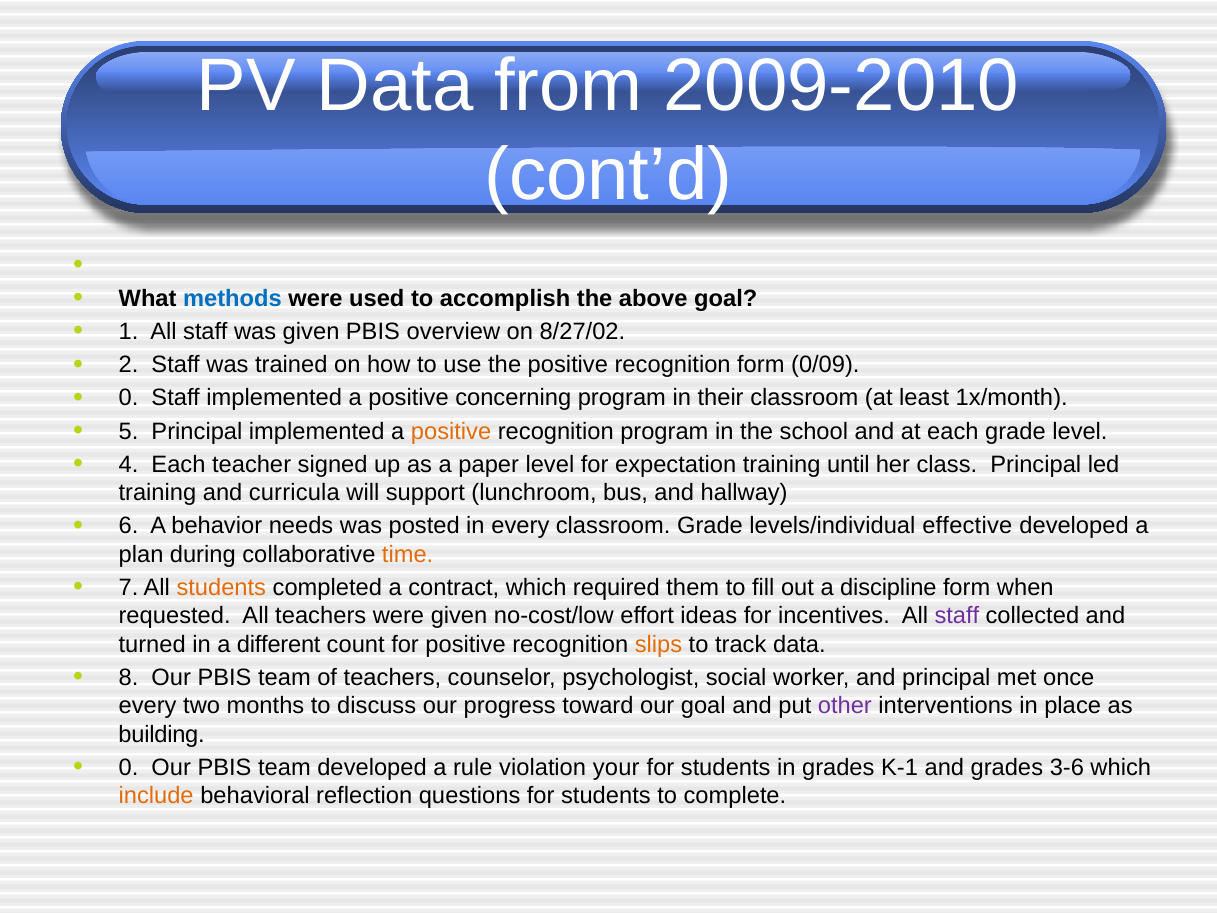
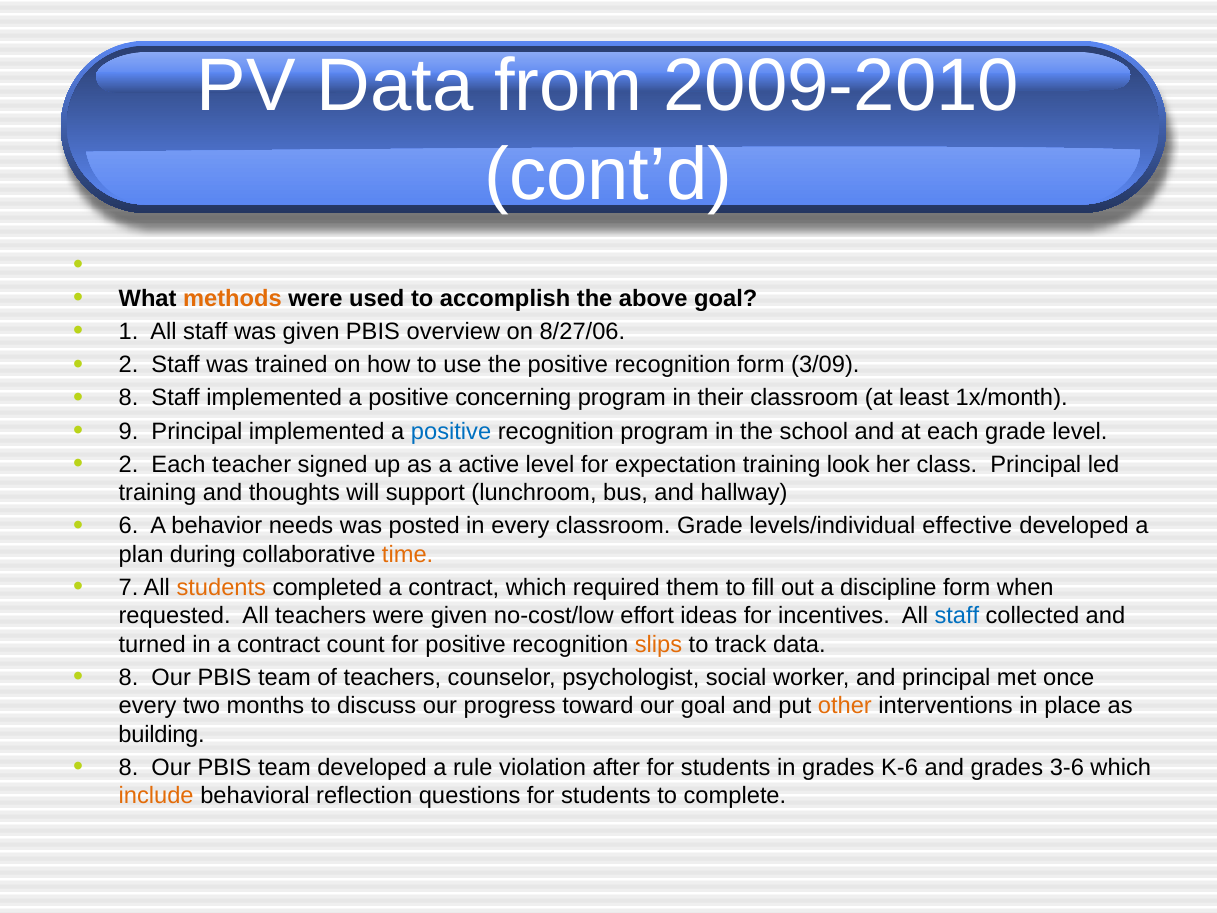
methods colour: blue -> orange (232, 298)
8/27/02: 8/27/02 -> 8/27/06 (582, 332)
0/09: 0/09 -> 3/09 (825, 365)
0: 0 -> 8 (129, 398)
5: 5 -> 9 (129, 431)
positive colour: orange -> blue (451, 431)
4: 4 -> 2 (129, 464)
paper: paper -> active (489, 464)
until: until -> look (848, 464)
curricula: curricula -> thoughts (294, 493)
staff colour: purple -> blue (957, 616)
in a different: different -> contract (279, 644)
other colour: purple -> orange (845, 706)
0: 0 -> 8 (129, 767)
your: your -> after (616, 767)
K-1: K-1 -> K-6 (900, 767)
